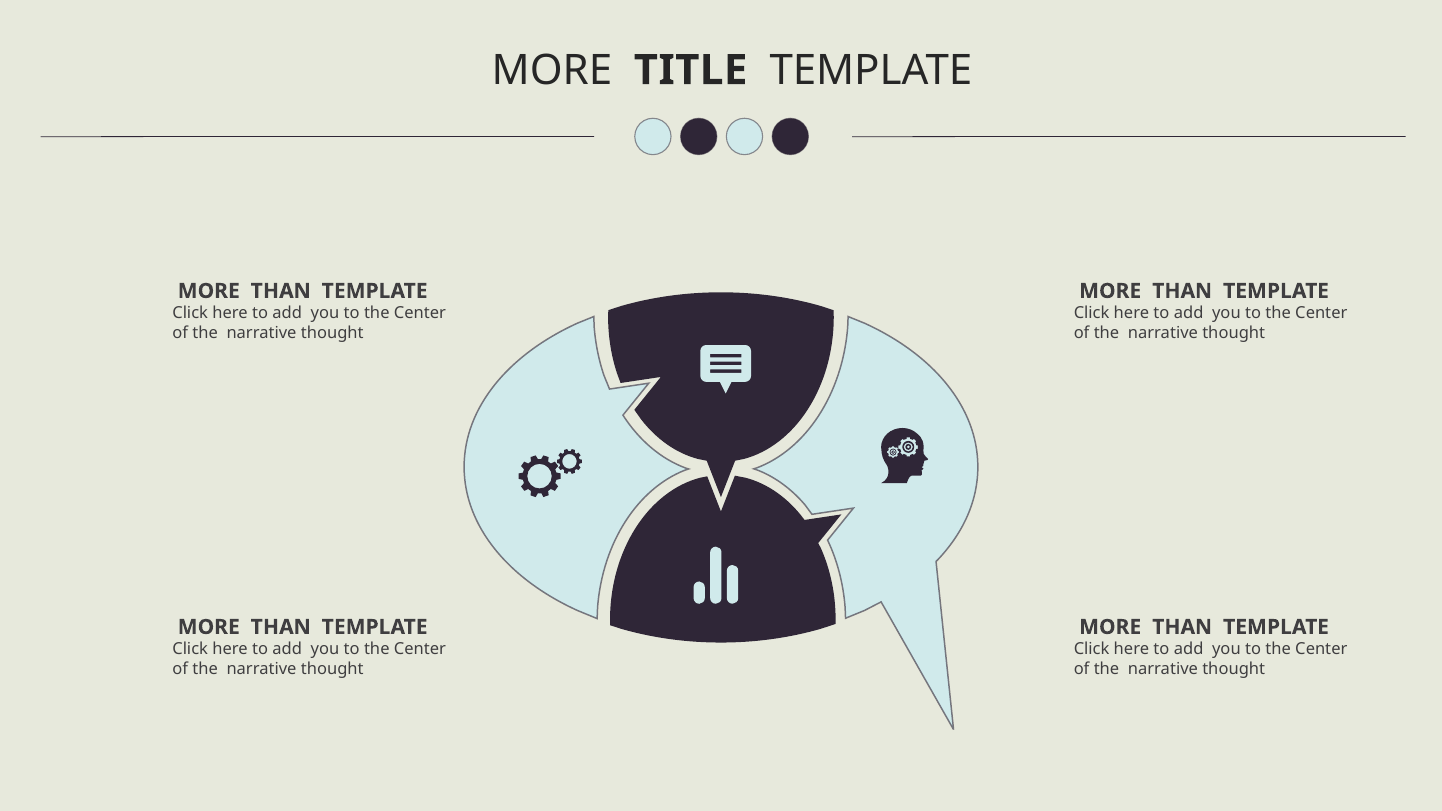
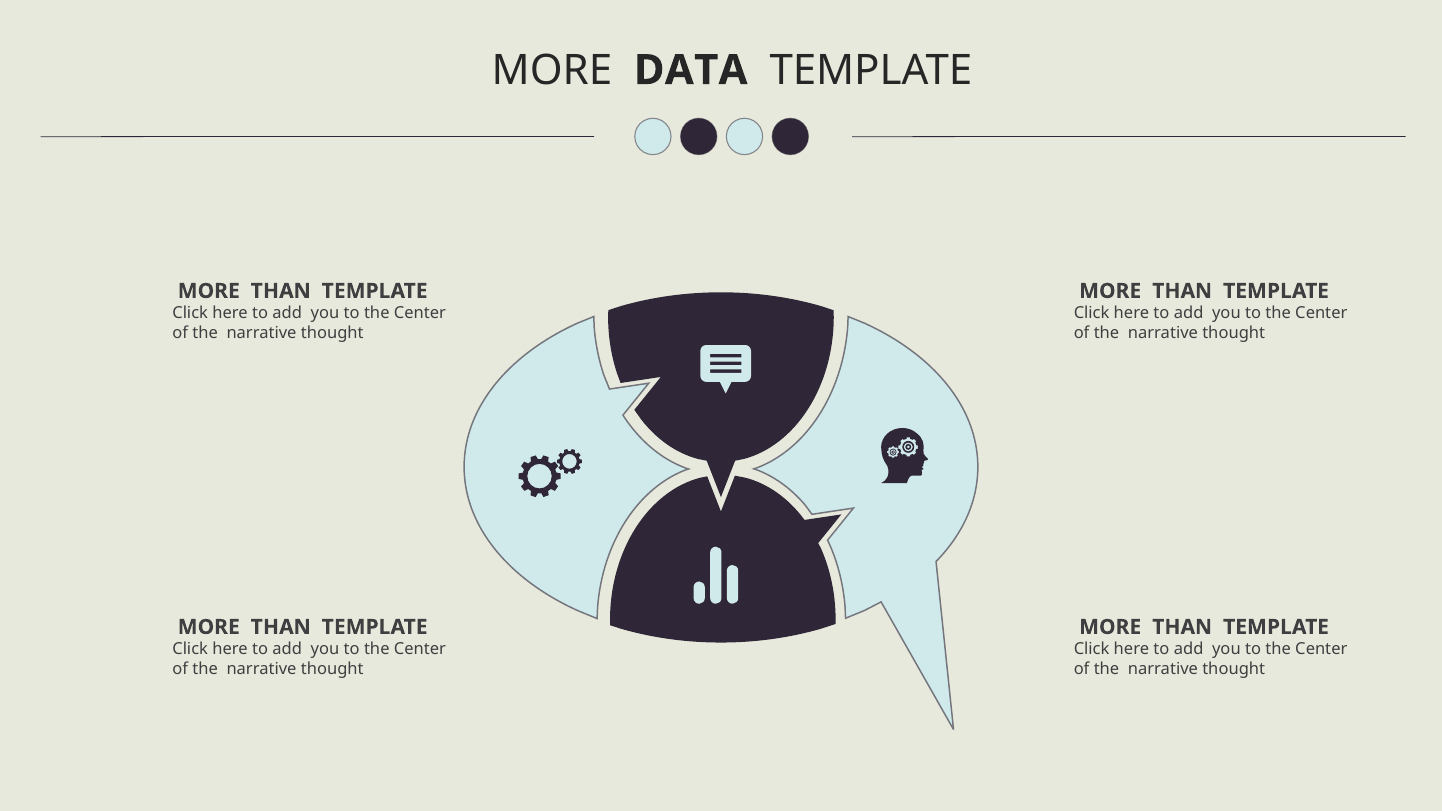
TITLE: TITLE -> DATA (691, 70)
